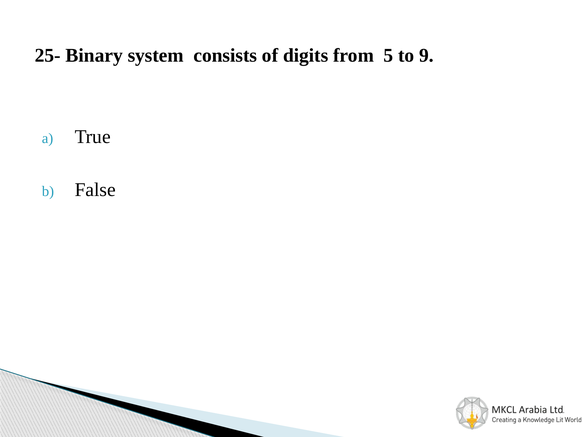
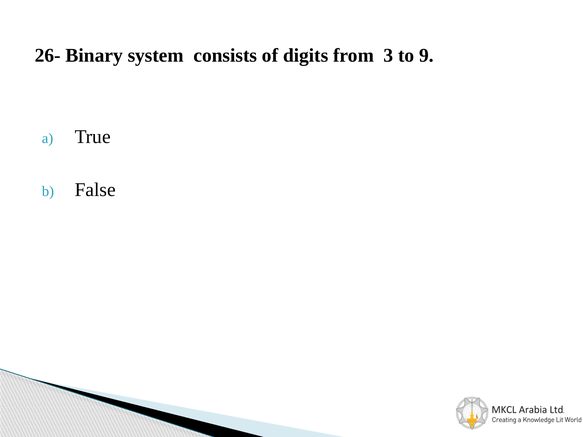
25-: 25- -> 26- (48, 55)
5: 5 -> 3 (388, 55)
